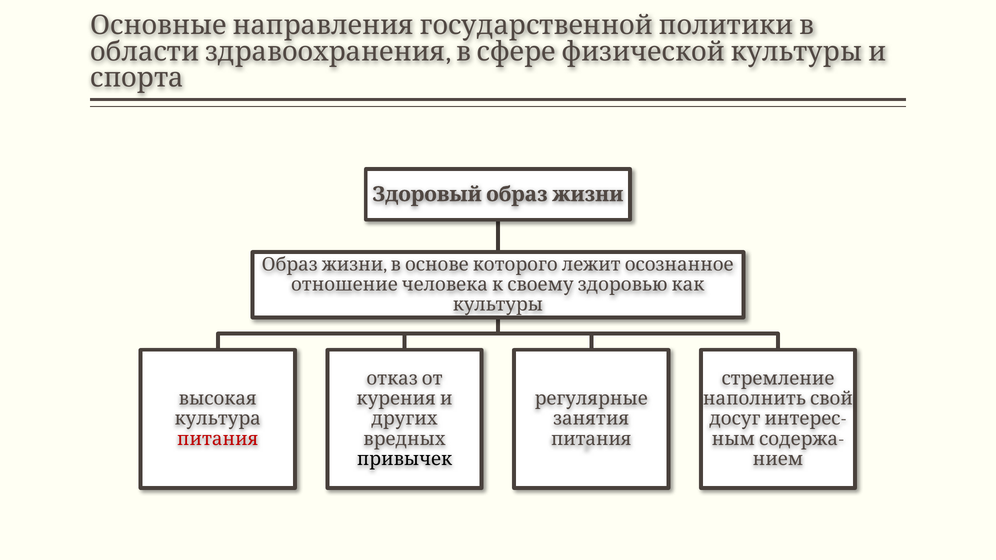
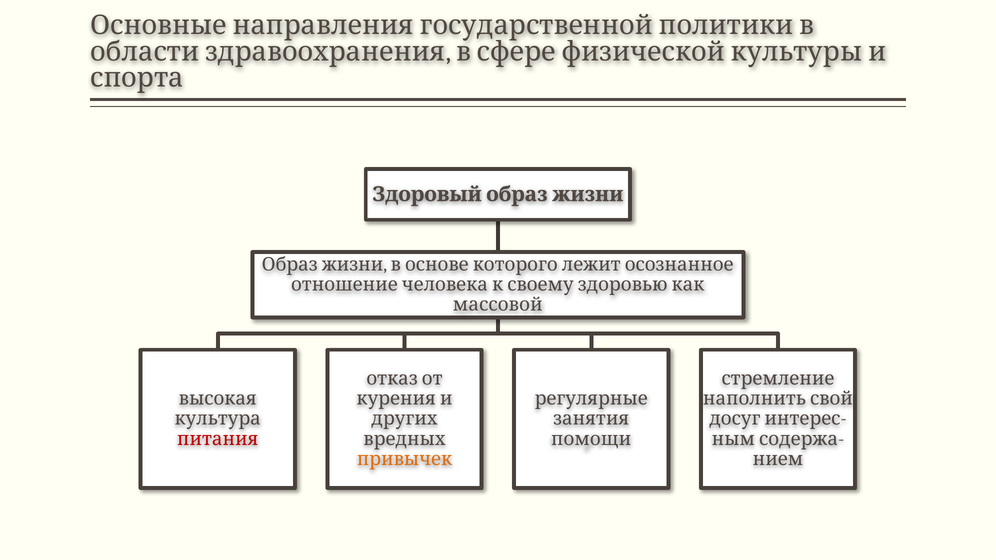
культуры: культуры -> массовой (498, 305)
питания: питания -> помощи (591, 439)
привычек colour: black -> orange (405, 459)
